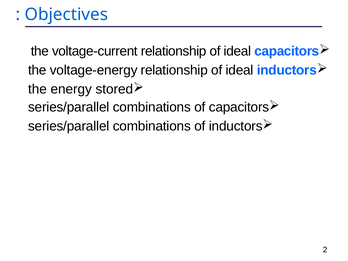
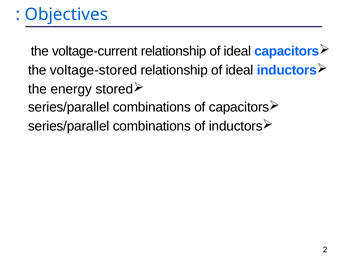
voltage-energy: voltage-energy -> voltage-stored (94, 70)
